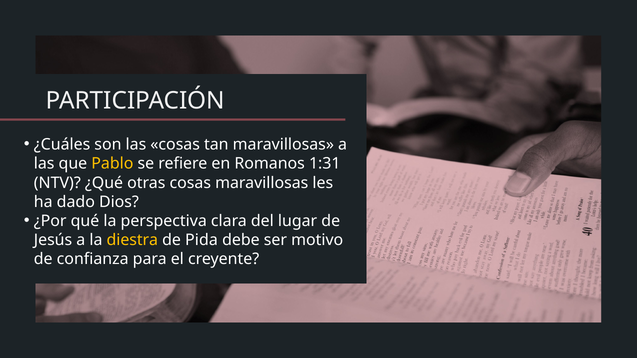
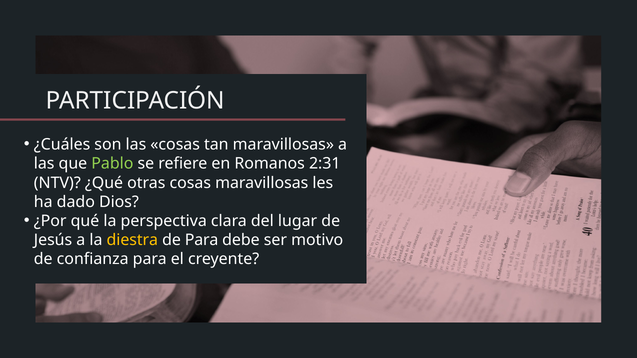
Pablo colour: yellow -> light green (112, 164)
1:31: 1:31 -> 2:31 (325, 164)
de Pida: Pida -> Para (202, 240)
